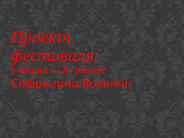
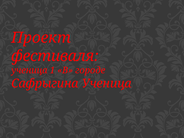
6: 6 -> 1 (52, 70)
разное: разное -> городе (90, 70)
Сафрыгина Военной: Военной -> Ученица (107, 83)
